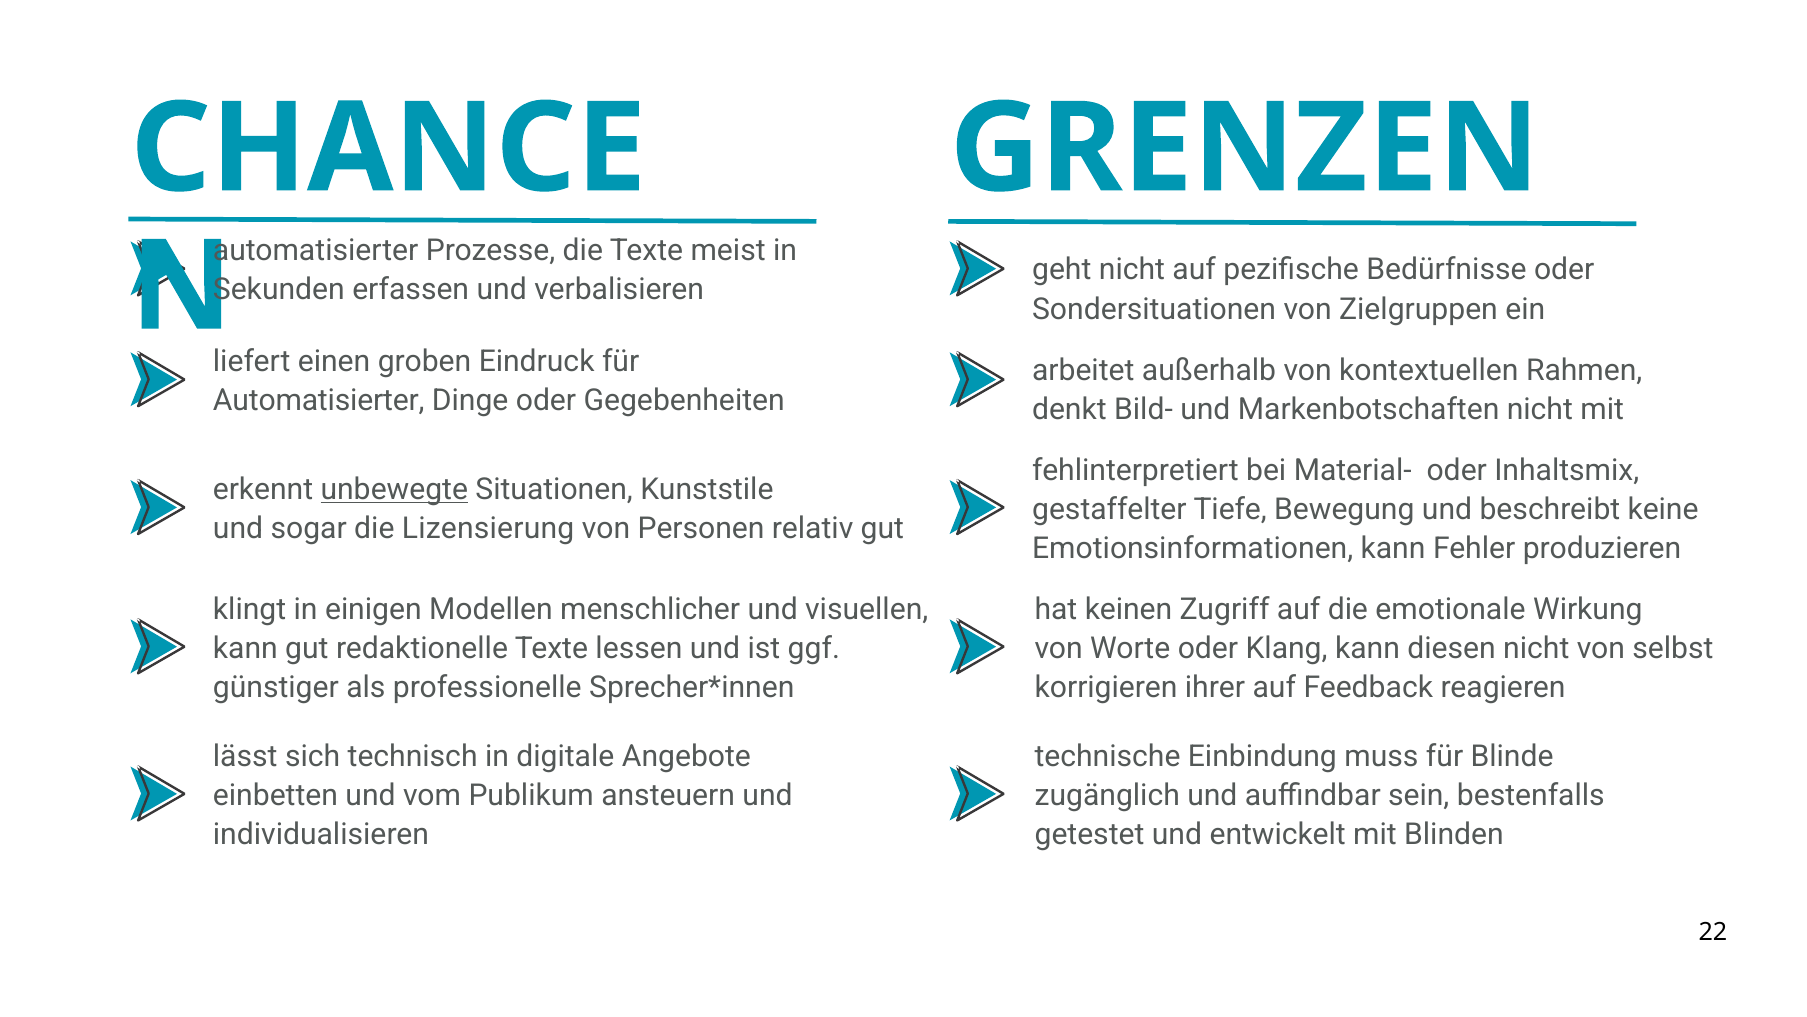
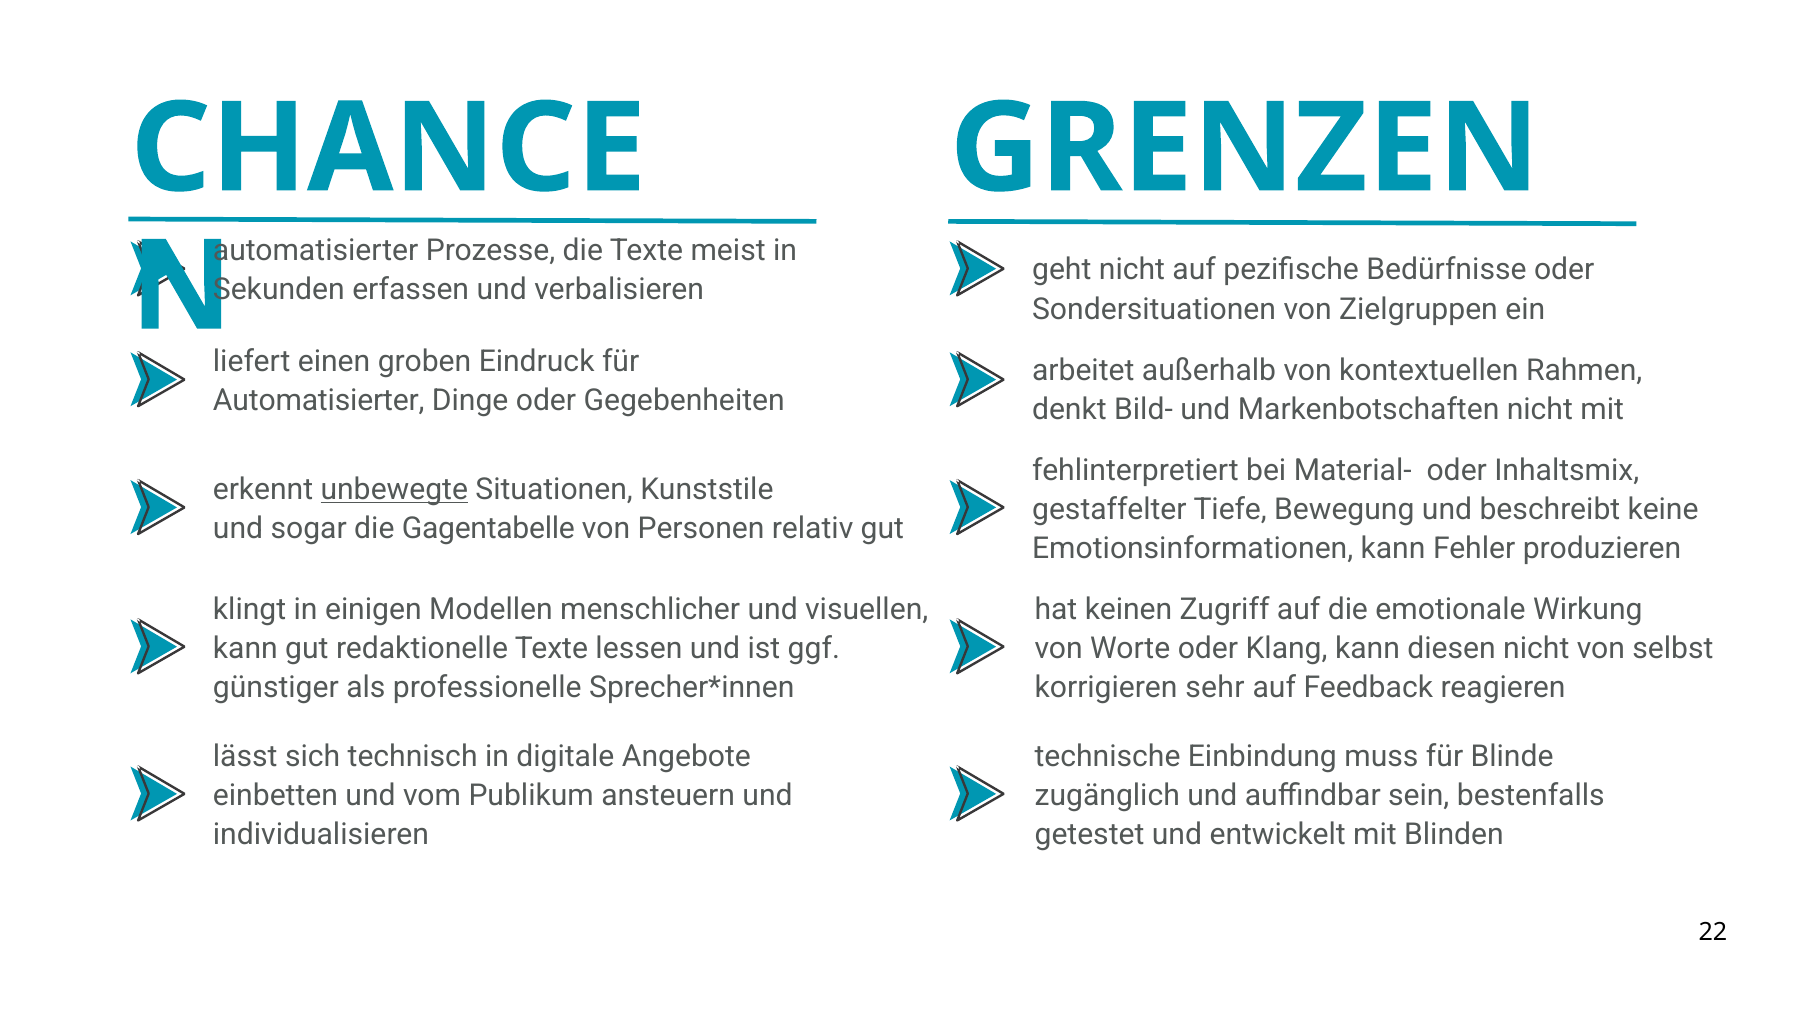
Lizensierung: Lizensierung -> Gagentabelle (488, 528)
ihrer: ihrer -> sehr (1215, 687)
